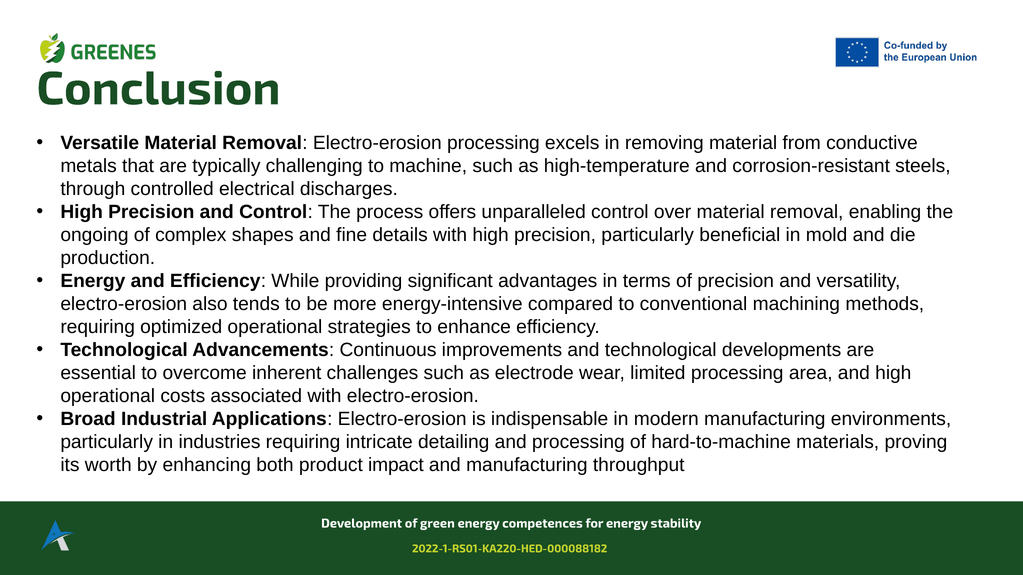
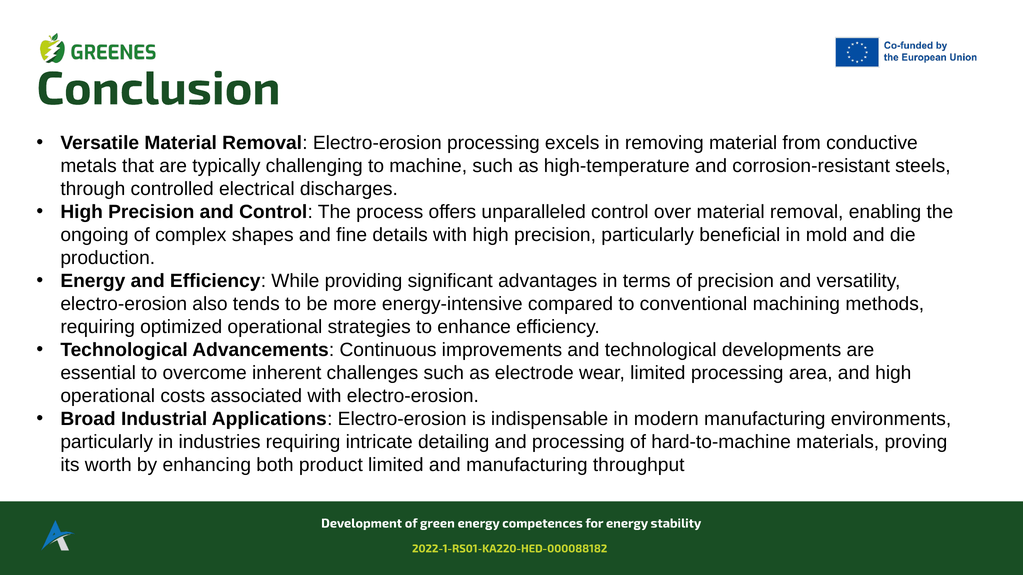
product impact: impact -> limited (396, 465)
